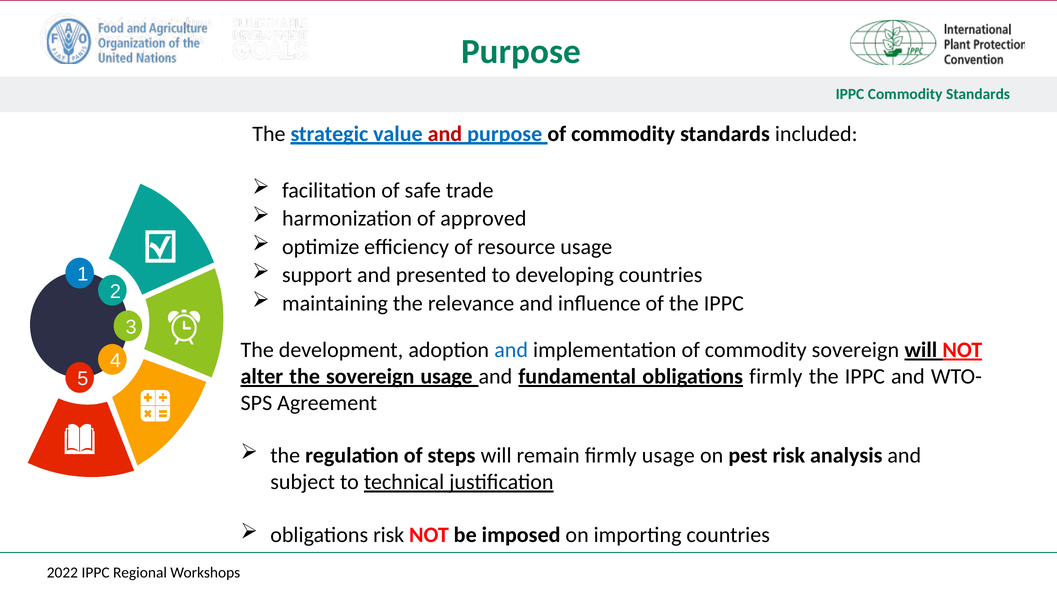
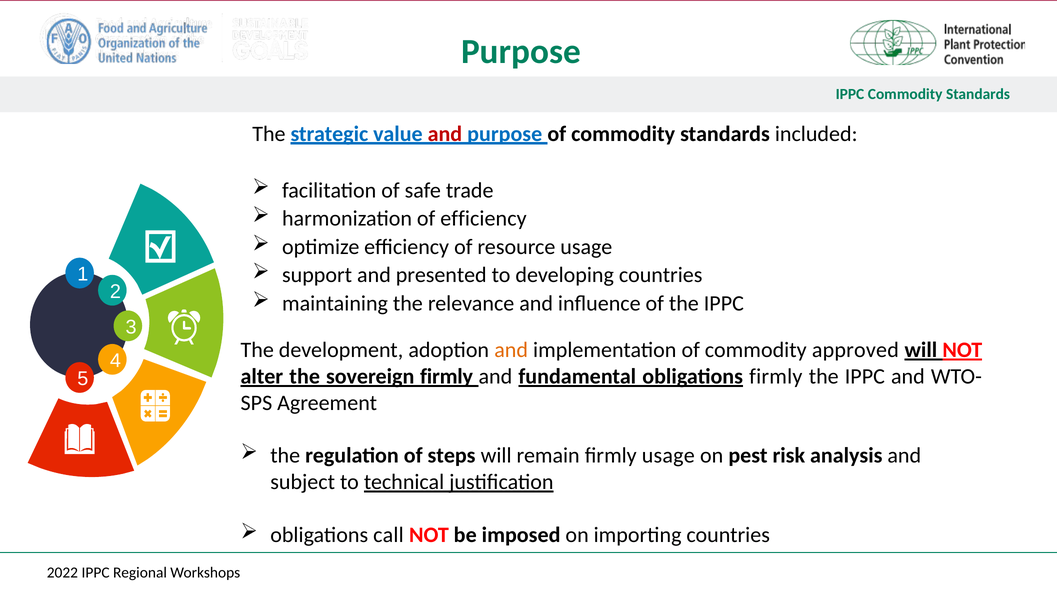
of approved: approved -> efficiency (483, 219)
and colour: blue -> orange (511, 350)
commodity sovereign: sovereign -> approved (855, 350)
sovereign usage: usage -> firmly (447, 377)
obligations risk: risk -> call (388, 535)
